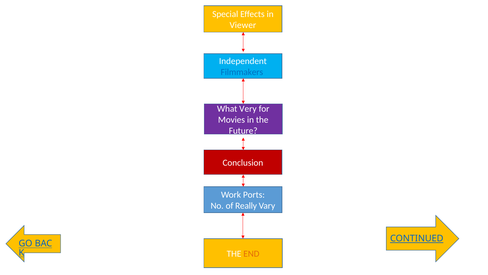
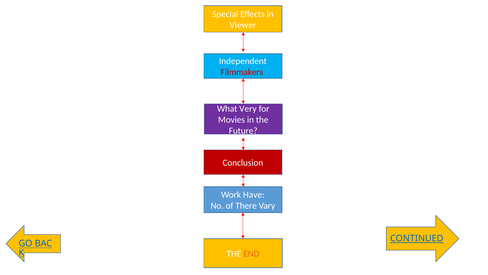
Filmmakers colour: blue -> red (242, 72)
Ports: Ports -> Have (254, 194)
Really: Really -> There (246, 205)
